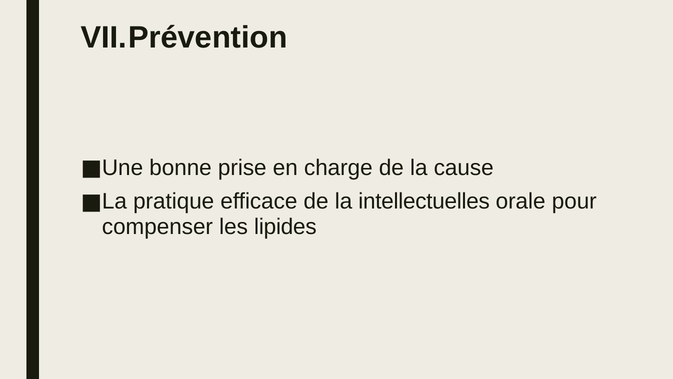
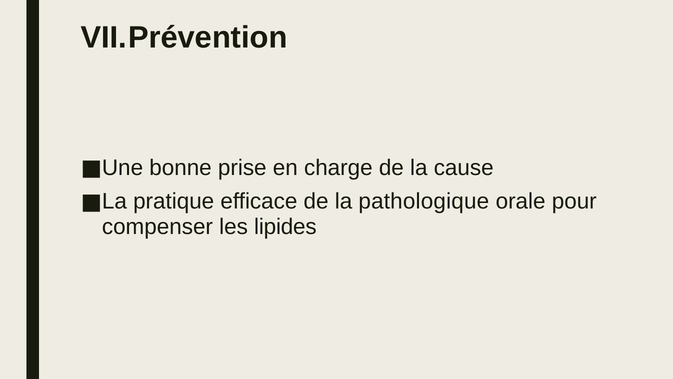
intellectuelles: intellectuelles -> pathologique (424, 201)
